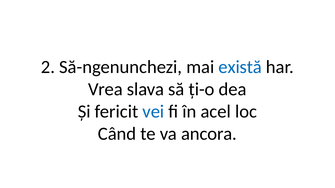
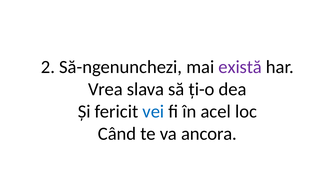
există colour: blue -> purple (240, 67)
